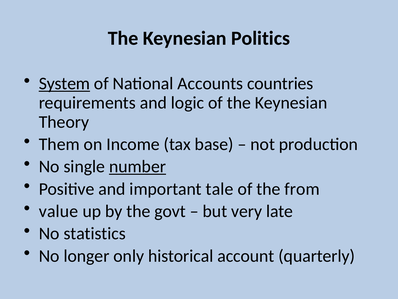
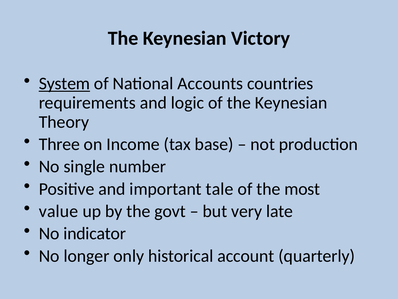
Politics: Politics -> Victory (261, 38)
Them: Them -> Three (59, 144)
number underline: present -> none (138, 166)
from: from -> most (302, 189)
statistics: statistics -> indicator (95, 233)
